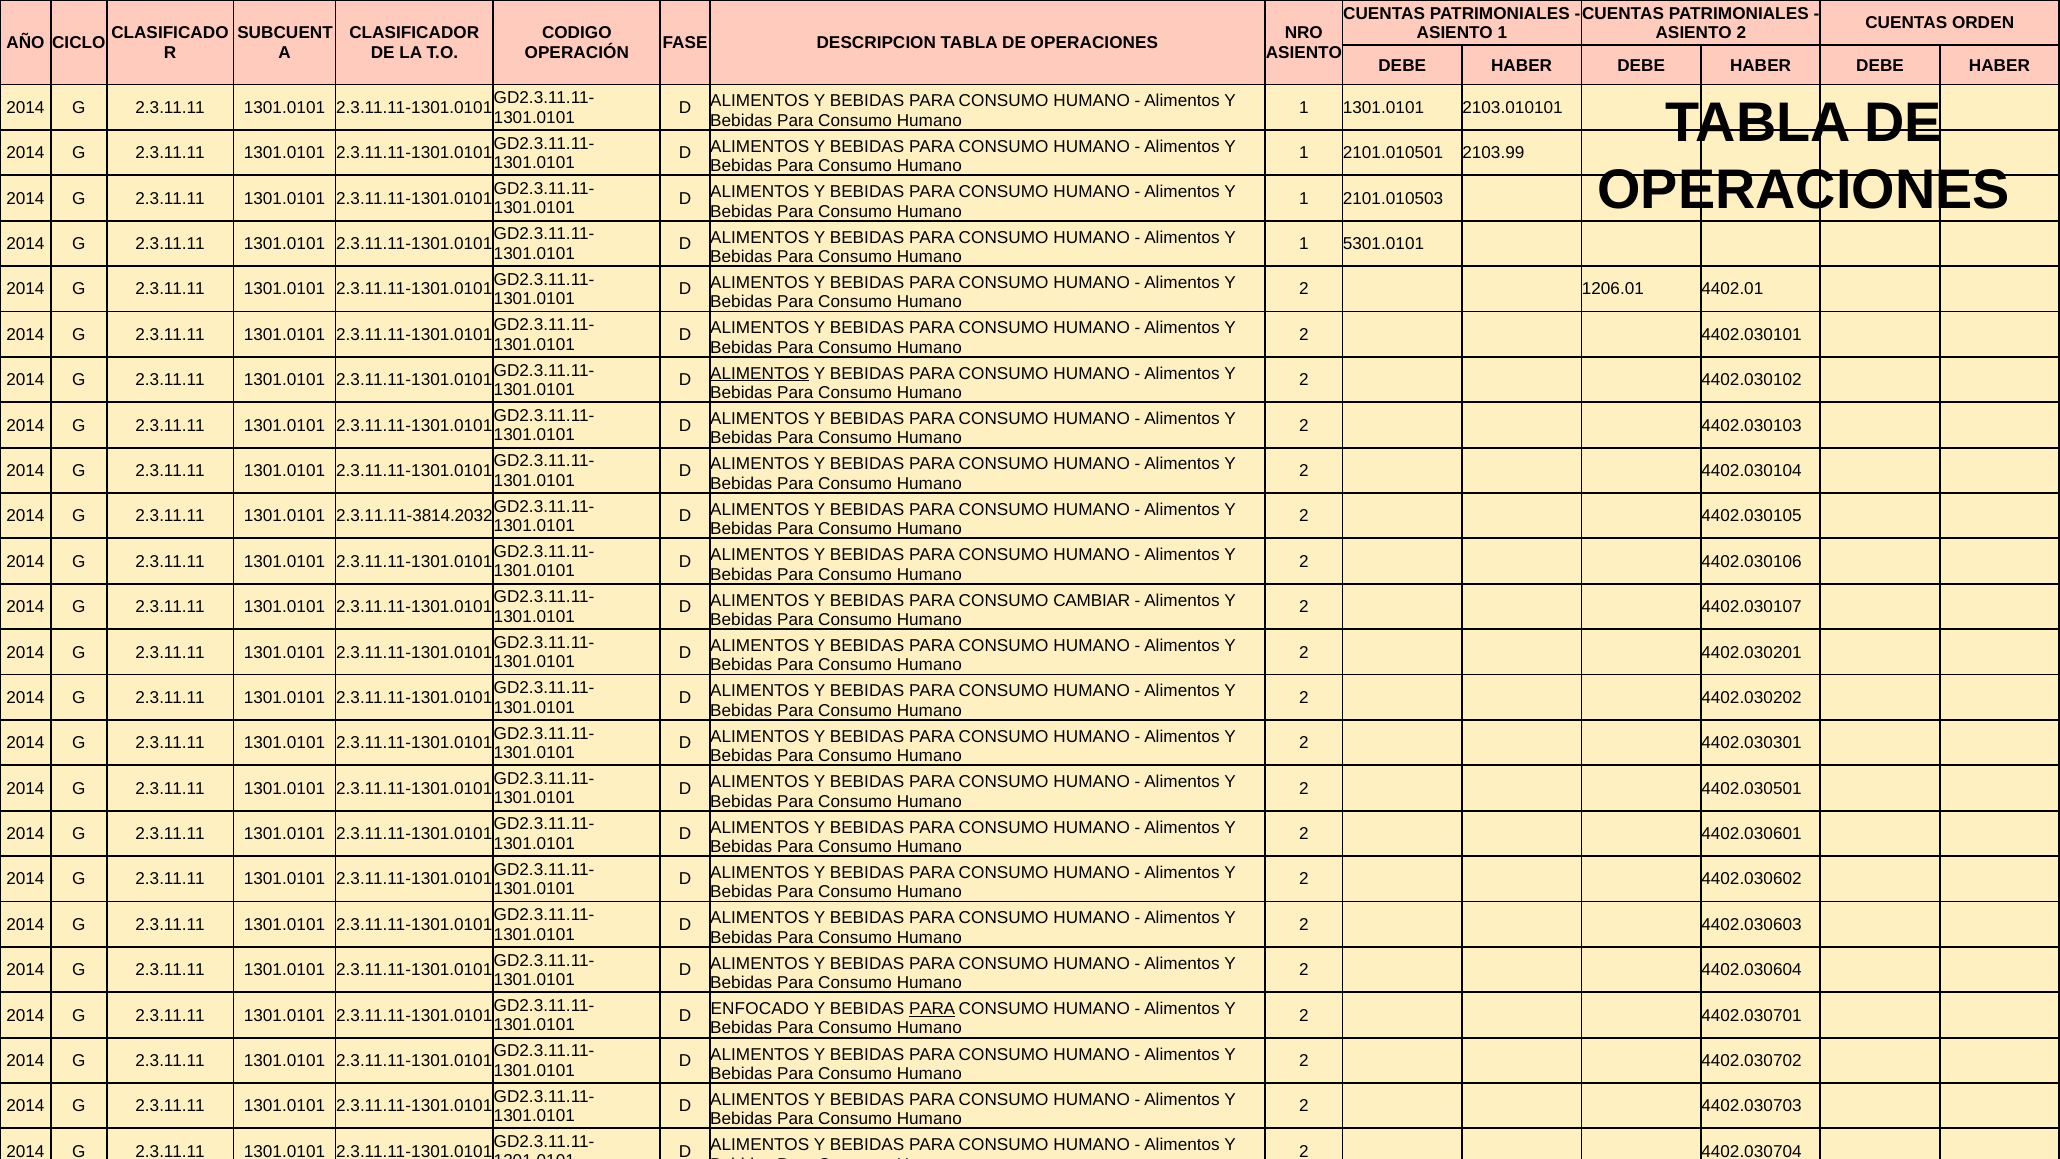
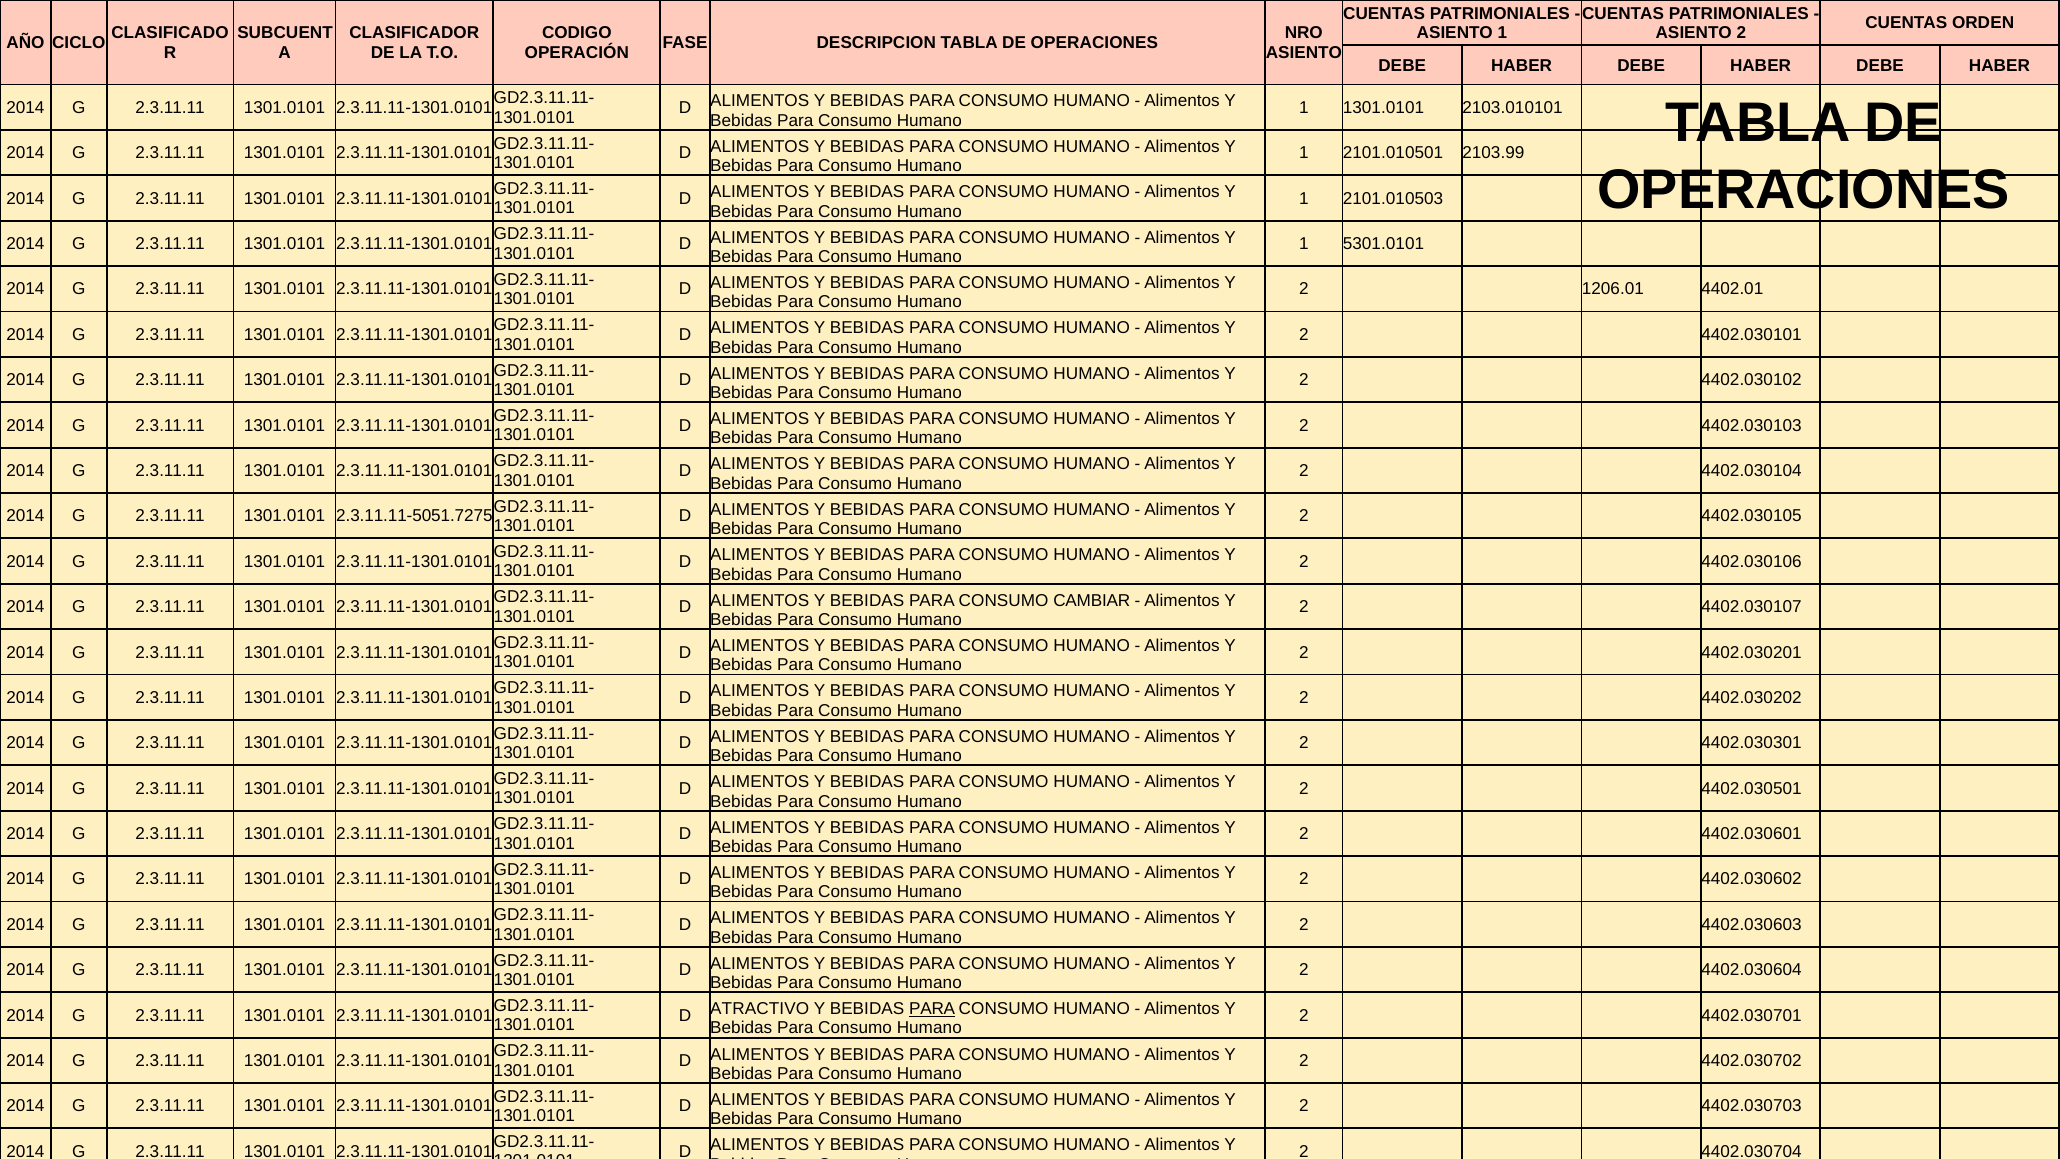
ALIMENTOS underline: present -> none (760, 373)
2.3.11.11-3814.2032: 2.3.11.11-3814.2032 -> 2.3.11.11-5051.7275 (414, 516)
ENFOCADO: ENFOCADO -> ATRACTIVO (760, 1009)
